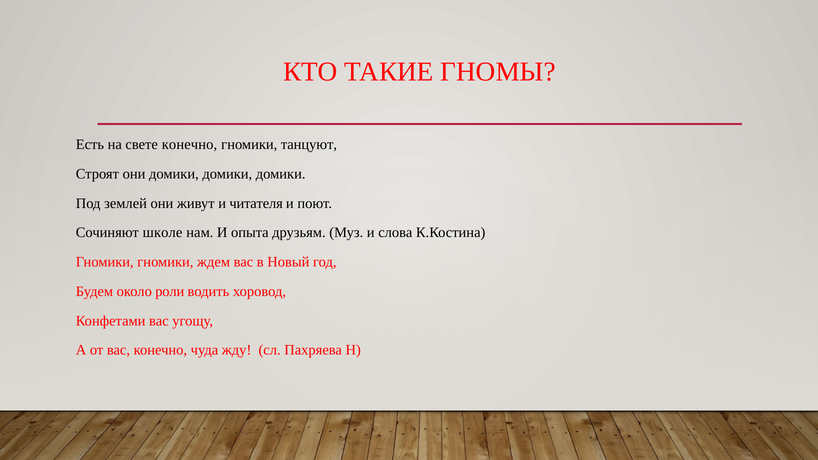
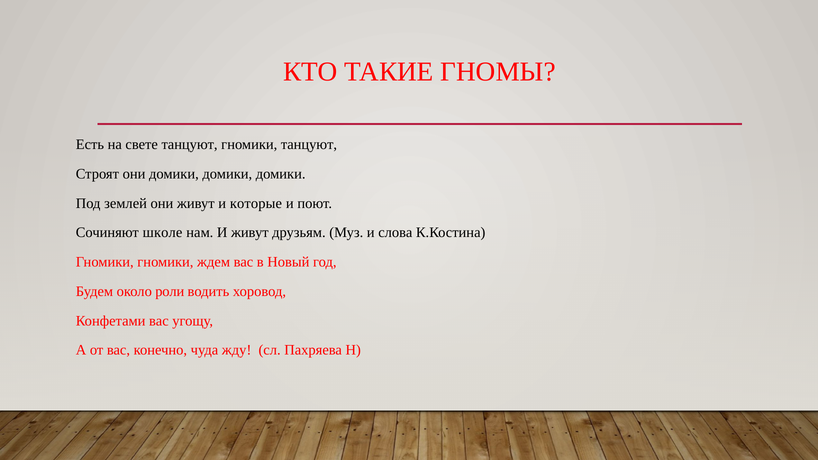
свете конечно: конечно -> танцуют (190, 145)
читателя: читателя -> которые (256, 203)
И опыта: опыта -> живут (250, 233)
